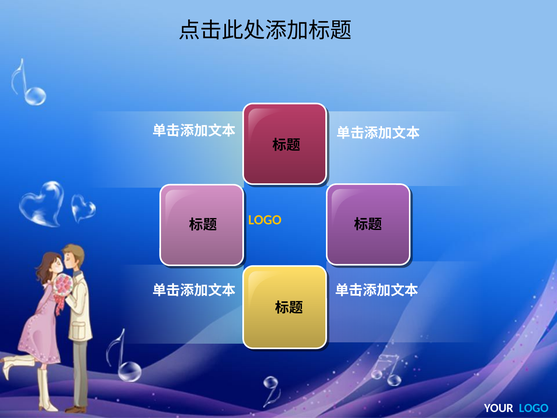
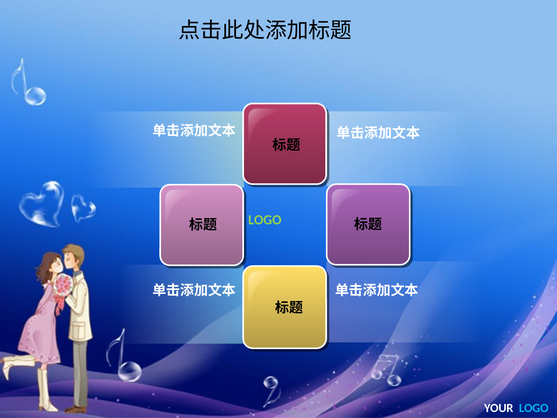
LOGO colour: yellow -> light green (265, 220)
